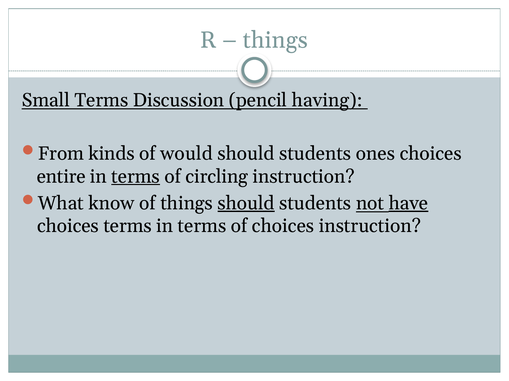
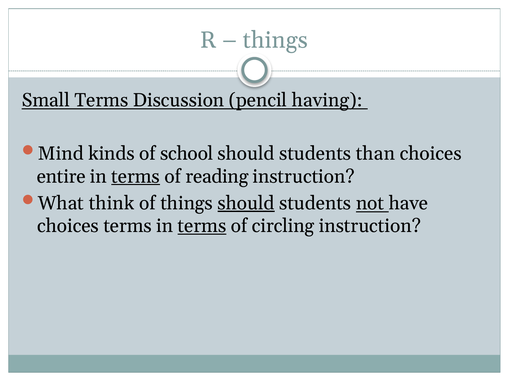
From: From -> Mind (61, 154)
would: would -> school (187, 154)
ones: ones -> than (375, 154)
circling: circling -> reading (217, 177)
know: know -> think (112, 203)
have underline: present -> none (408, 203)
terms underline: none -> present (202, 226)
of choices: choices -> circling (283, 226)
